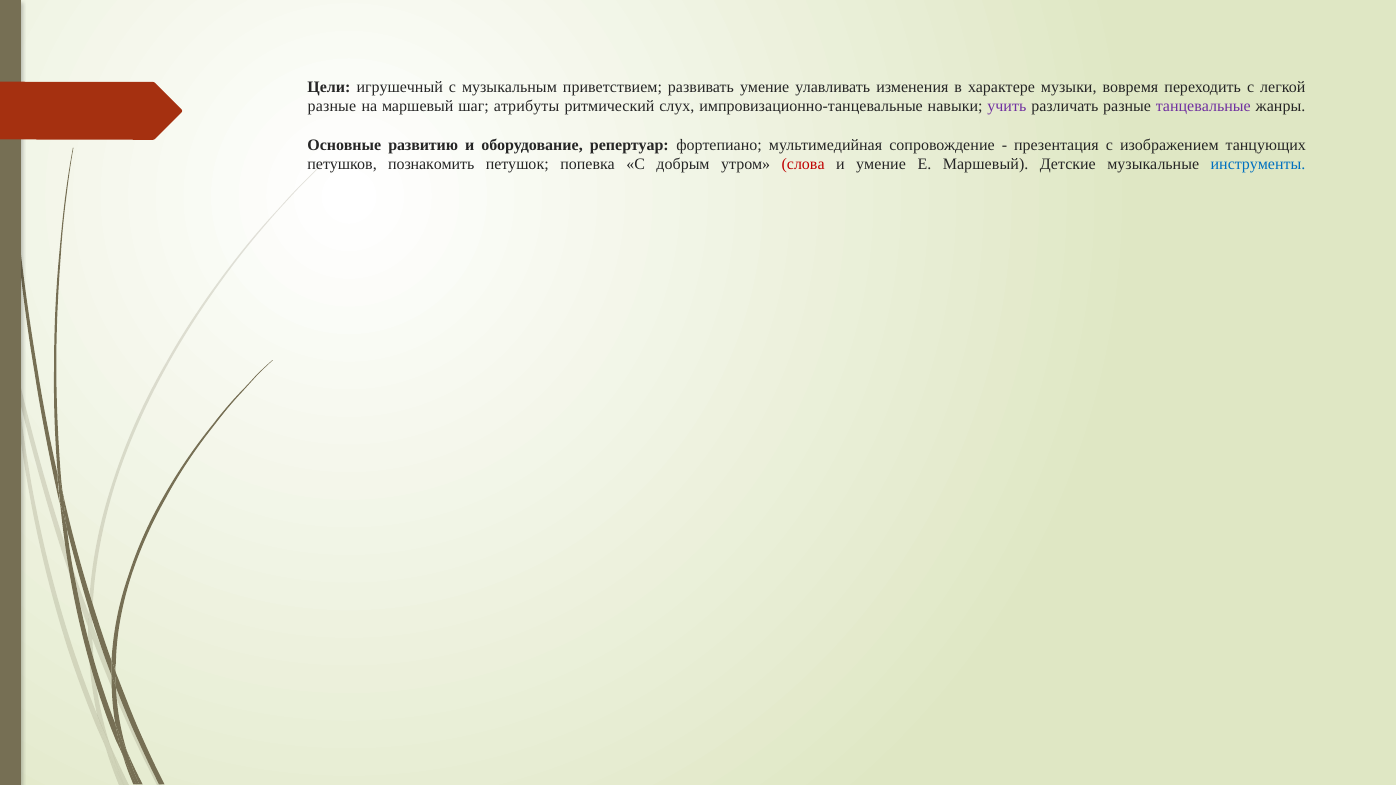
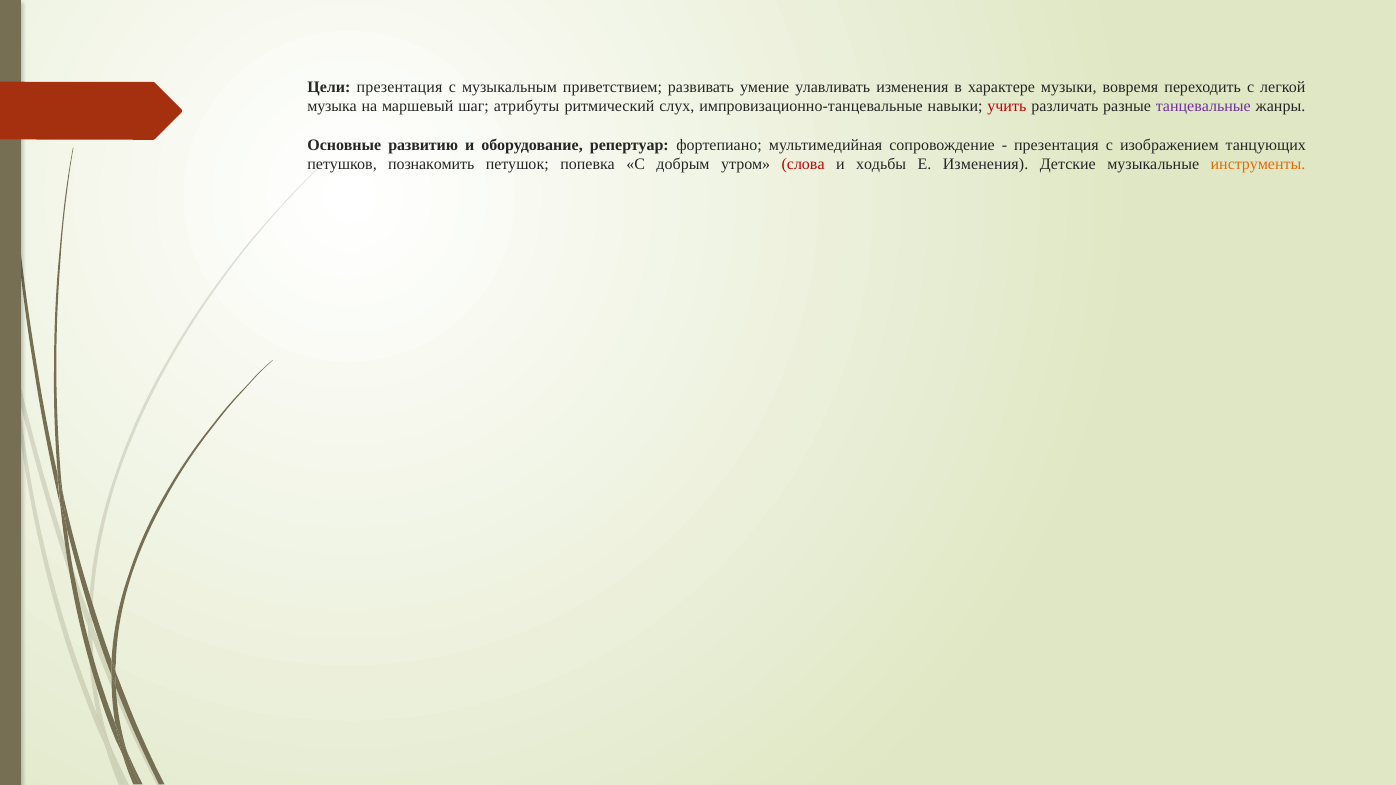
Цели игрушечный: игрушечный -> презентация (400, 87)
разные: разные -> музыка (332, 107)
учить colour: purple -> red (1007, 107)
и умение: умение -> ходьбы (881, 164)
Е Маршевый: Маршевый -> Изменения (986, 164)
инструменты colour: blue -> orange (1258, 164)
